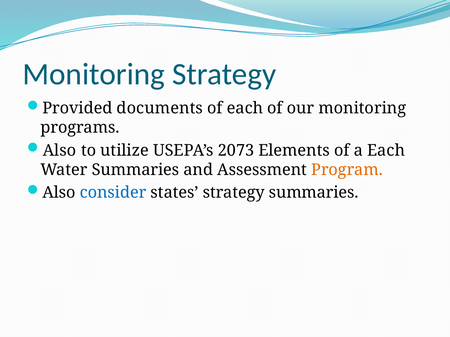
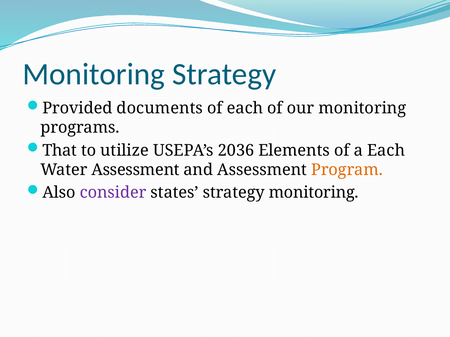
Also: Also -> That (60, 151)
2073: 2073 -> 2036 (236, 151)
Water Summaries: Summaries -> Assessment (136, 170)
consider colour: blue -> purple (113, 193)
strategy summaries: summaries -> monitoring (314, 193)
